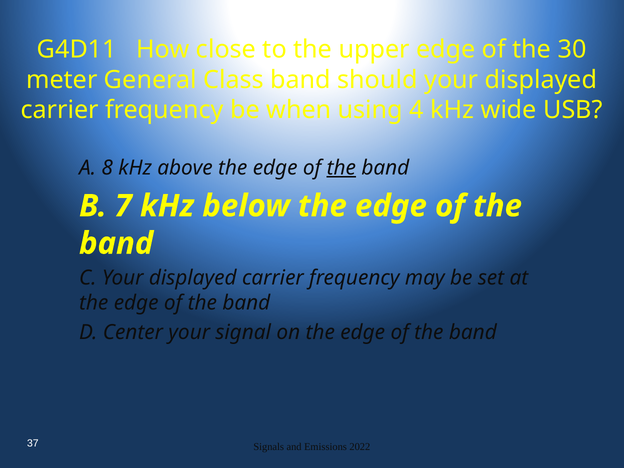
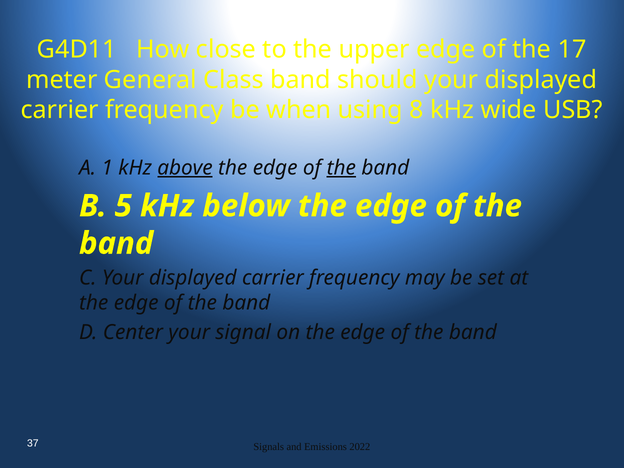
30: 30 -> 17 (572, 50)
4: 4 -> 8 (417, 110)
8: 8 -> 1 (107, 168)
above underline: none -> present (185, 168)
7: 7 -> 5 (123, 206)
